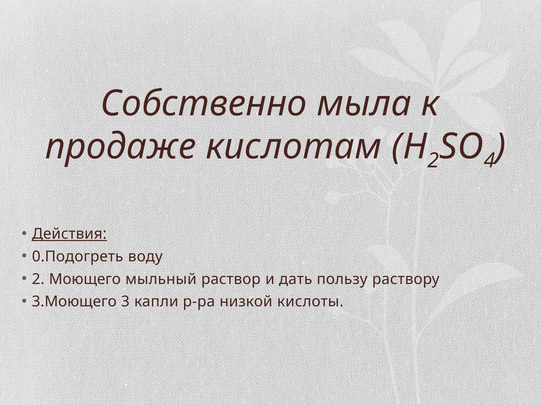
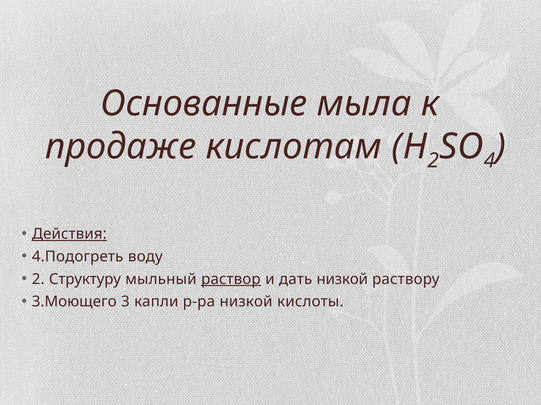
Собственно: Собственно -> Основанные (204, 104)
0.Подогреть: 0.Подогреть -> 4.Подогреть (78, 257)
Моющего: Моющего -> Структуру (85, 280)
раствор underline: none -> present (231, 280)
дать пользу: пользу -> низкой (342, 280)
